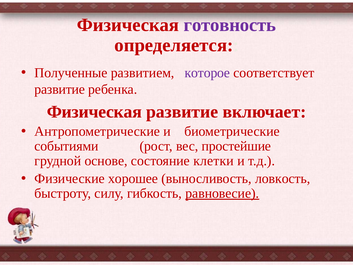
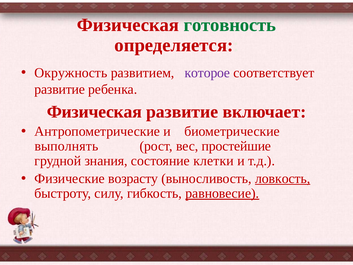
готовность colour: purple -> green (230, 25)
Полученные: Полученные -> Окружность (71, 73)
событиями: событиями -> выполнять (66, 146)
основе: основе -> знания (106, 161)
хорошее: хорошее -> возрасту (133, 178)
ловкость underline: none -> present (283, 178)
